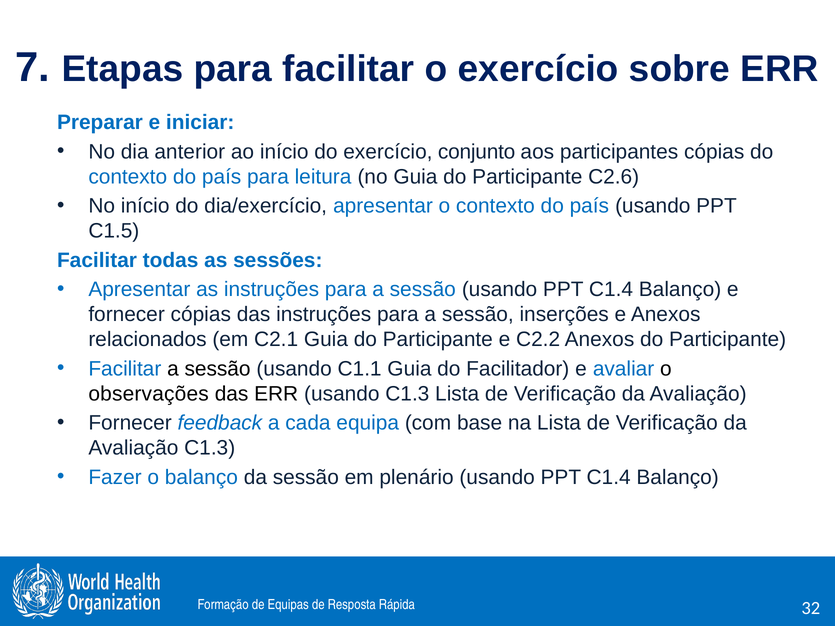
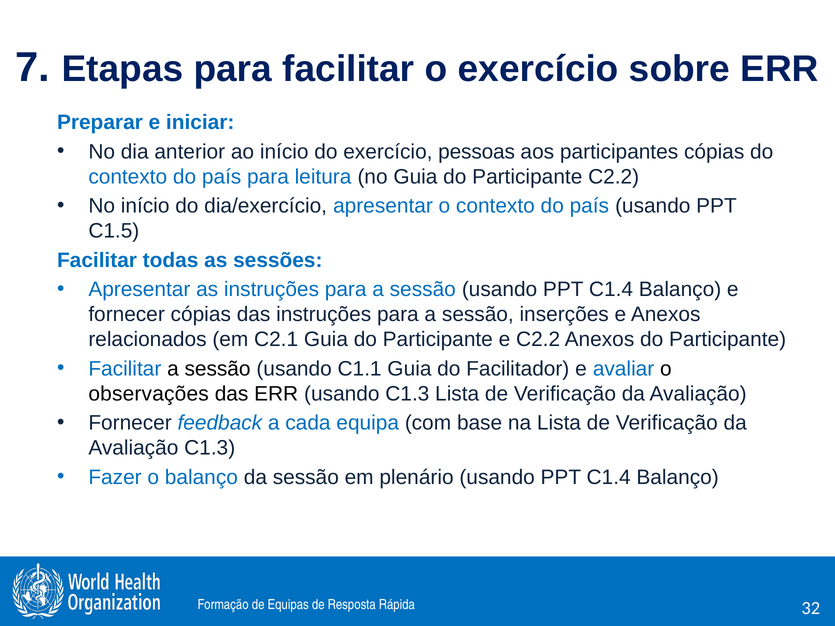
conjunto: conjunto -> pessoas (477, 152)
Participante C2.6: C2.6 -> C2.2 (614, 177)
